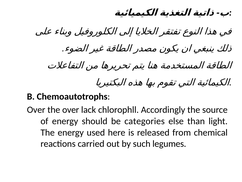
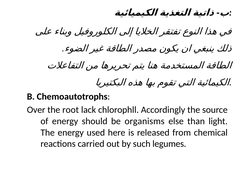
the over: over -> root (71, 110)
categories: categories -> organisms (145, 121)
